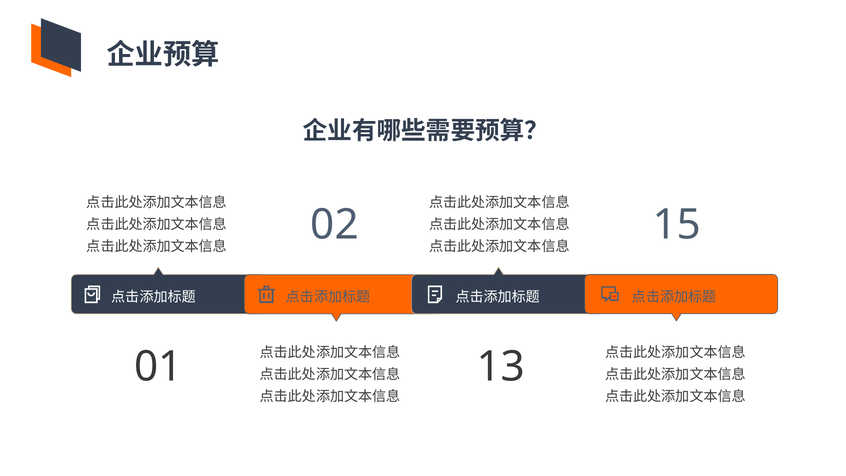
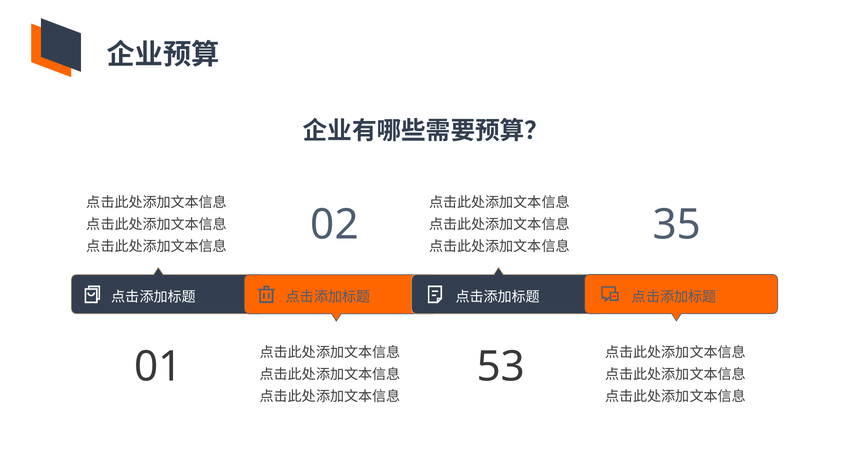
15: 15 -> 35 (677, 225)
13: 13 -> 53 (501, 366)
